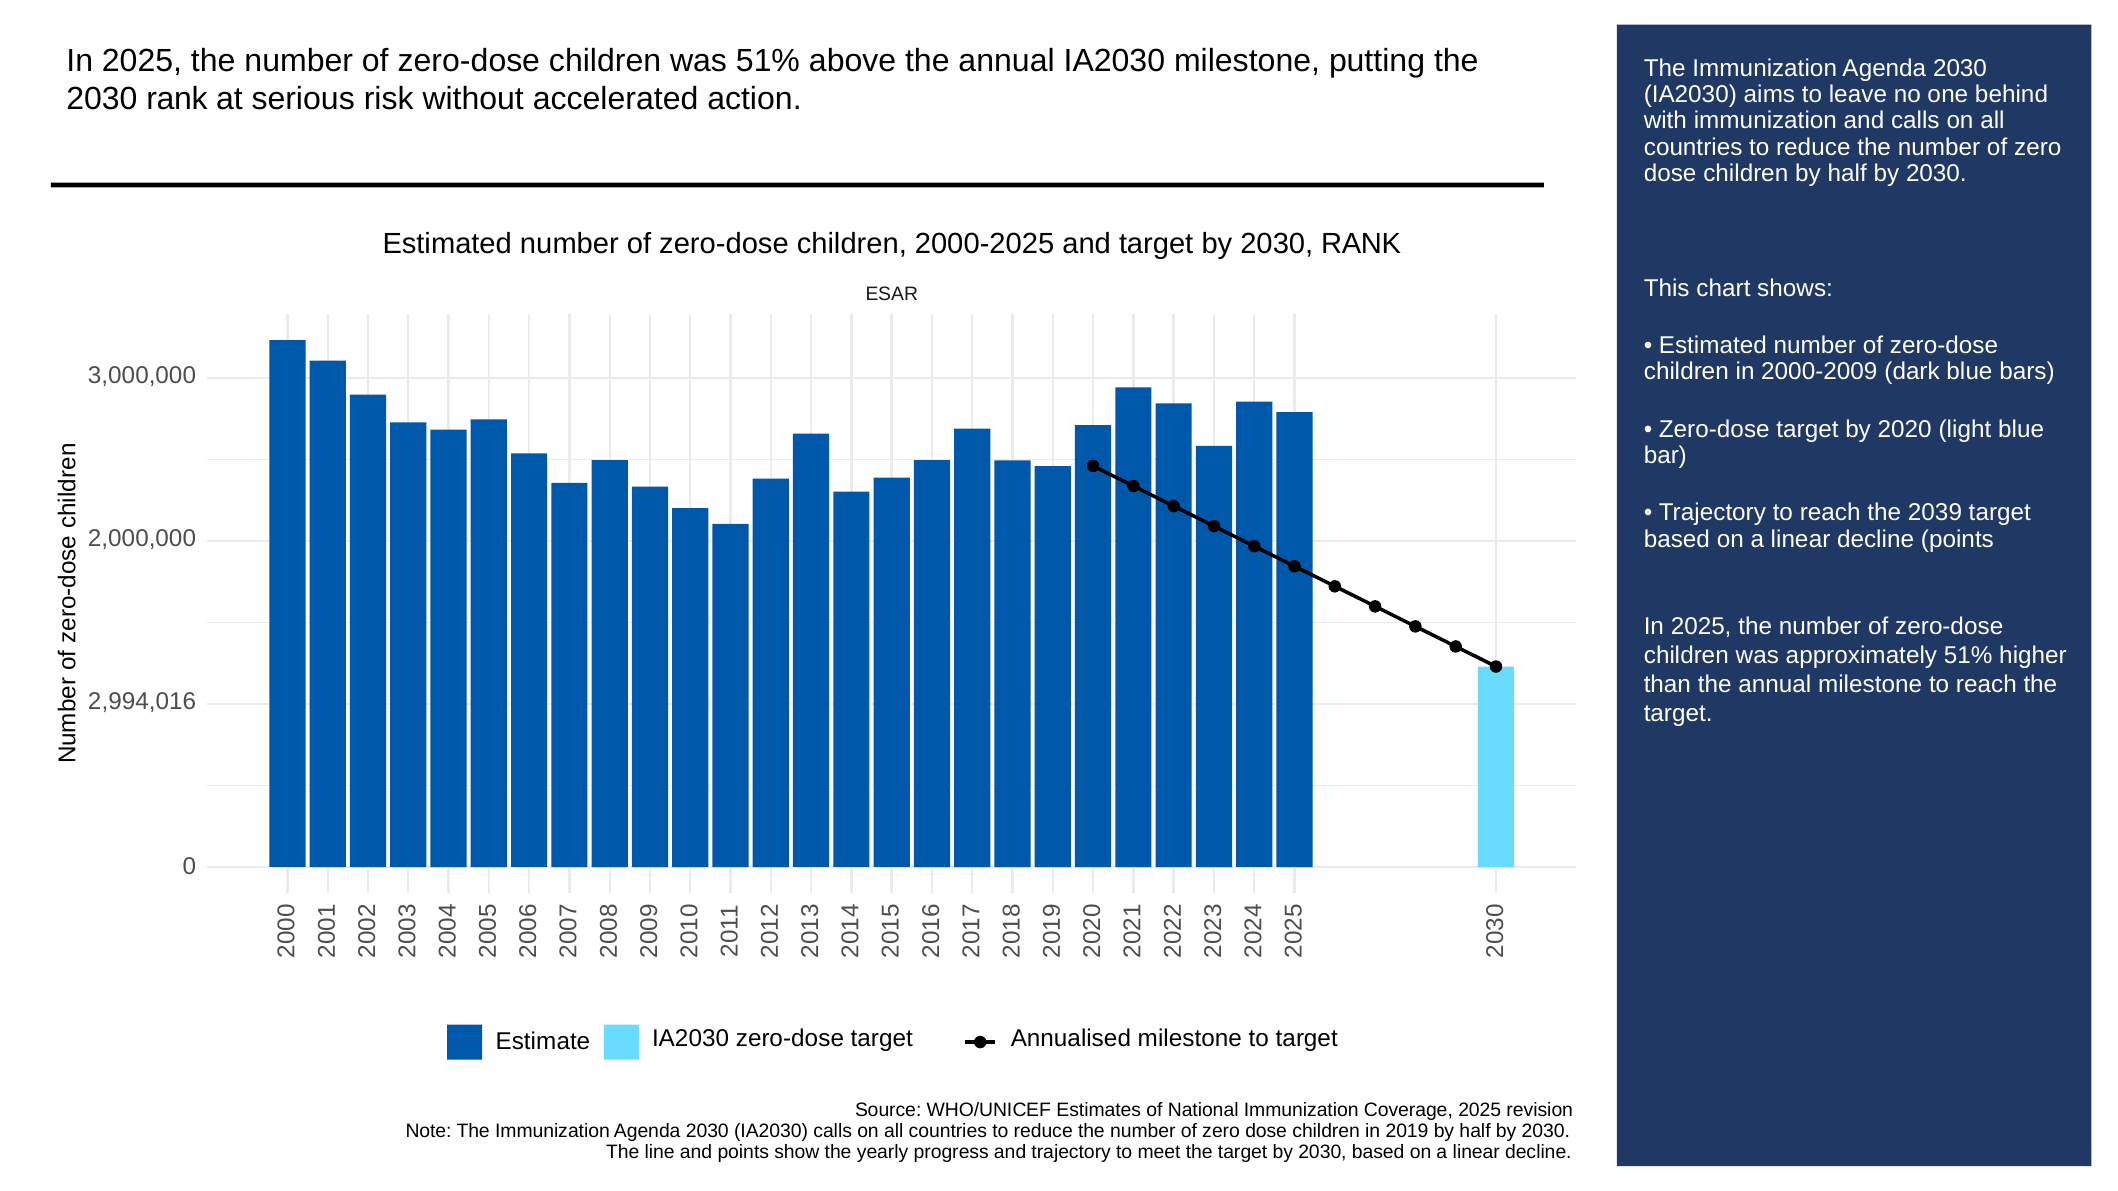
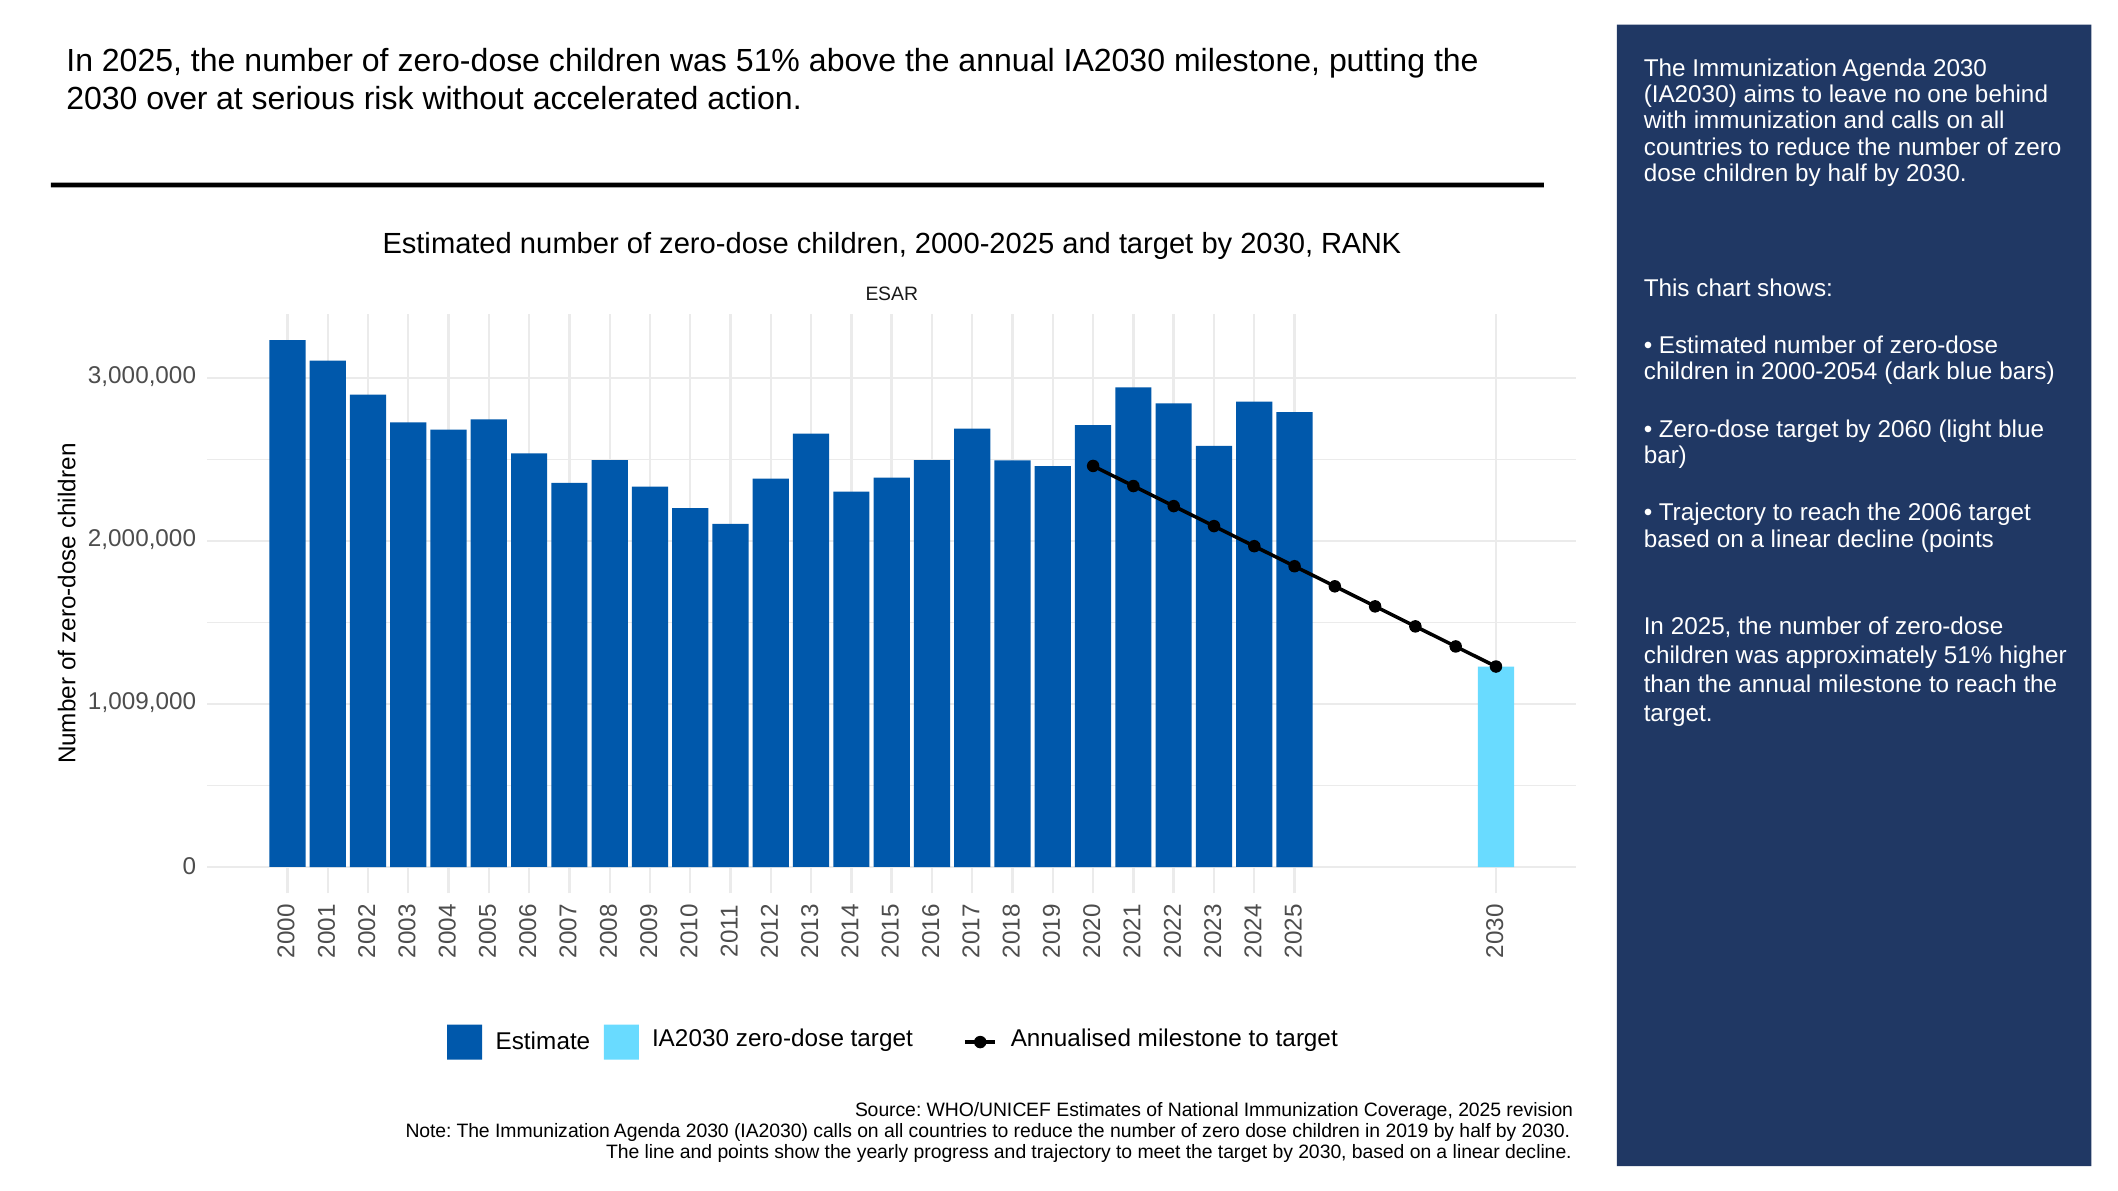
rank: rank -> over (177, 99)
2000-2009: 2000-2009 -> 2000-2054 (1819, 372)
2020: 2020 -> 2060 (1905, 429)
2039: 2039 -> 2006 (1935, 513)
2,994,016: 2,994,016 -> 1,009,000 (142, 702)
